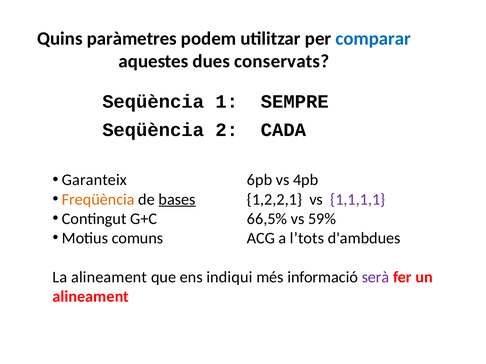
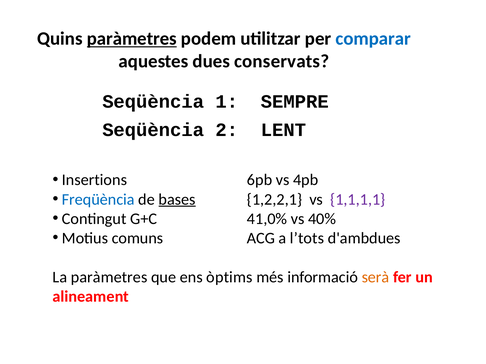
paràmetres underline: none -> present (132, 39)
CADA: CADA -> LENT (284, 130)
Garanteix: Garanteix -> Insertions (94, 180)
Freqüència colour: orange -> blue (98, 200)
66,5%: 66,5% -> 41,0% (267, 219)
59%: 59% -> 40% (322, 219)
La alineament: alineament -> paràmetres (109, 277)
indiqui: indiqui -> òptims (229, 277)
serà colour: purple -> orange (375, 277)
